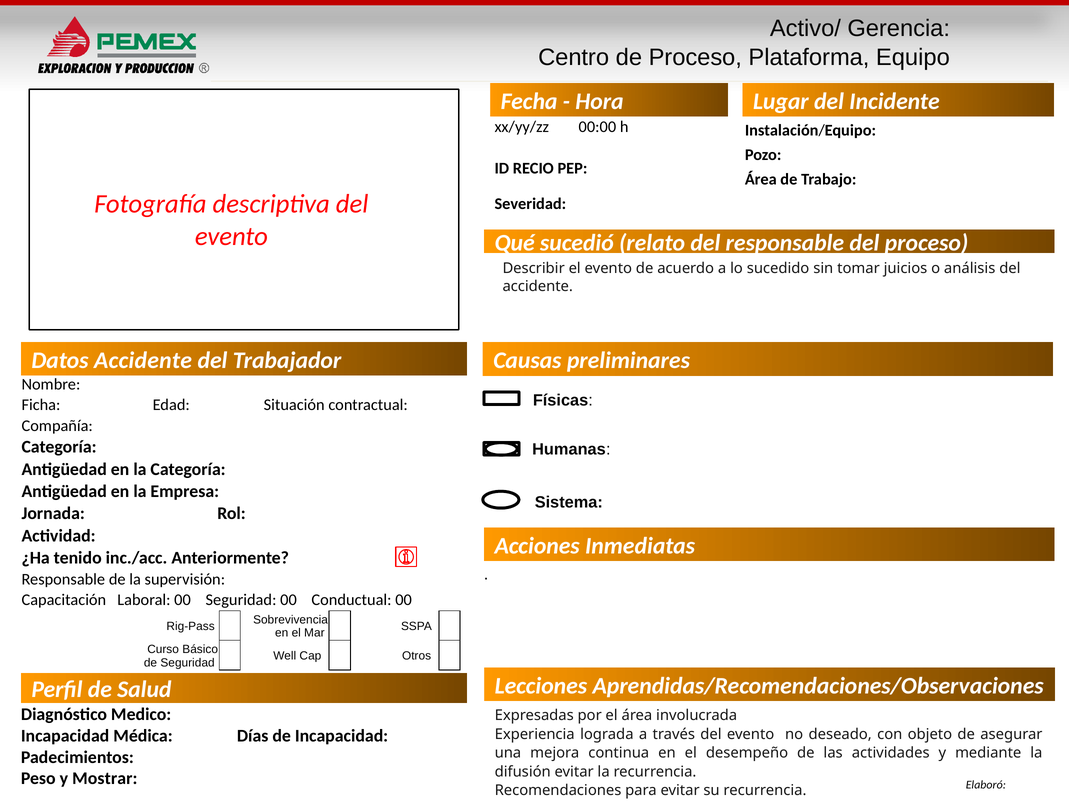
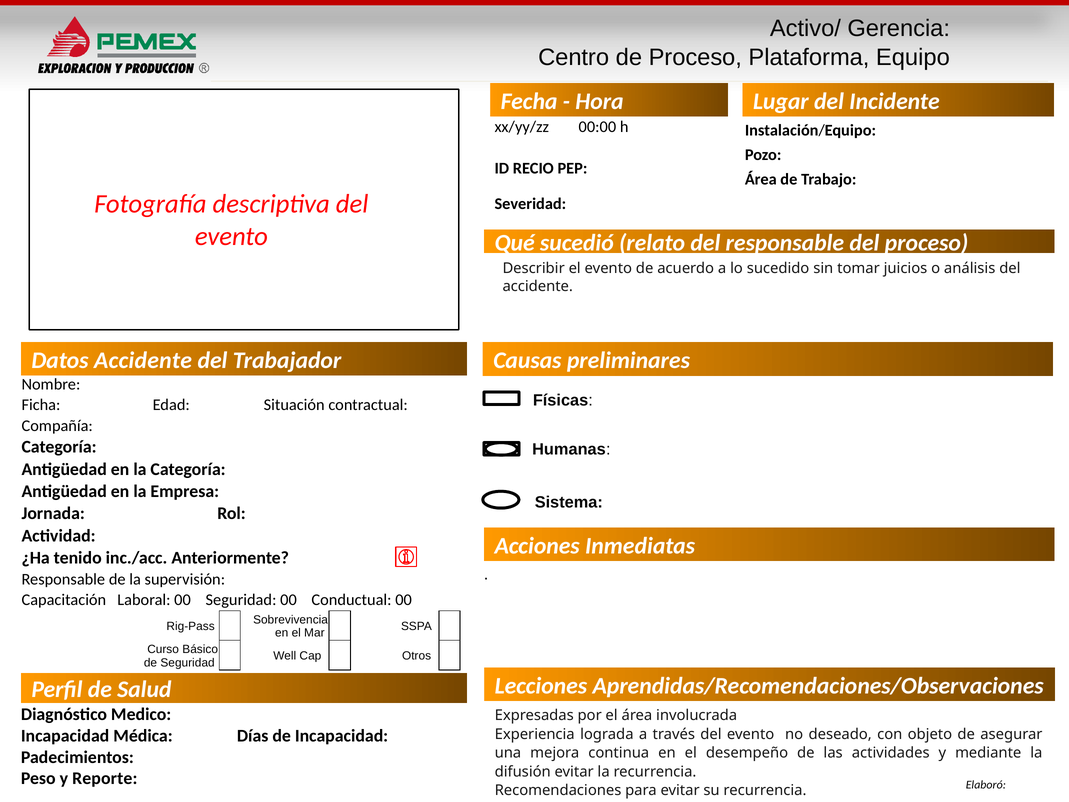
Mostrar: Mostrar -> Reporte (105, 778)
